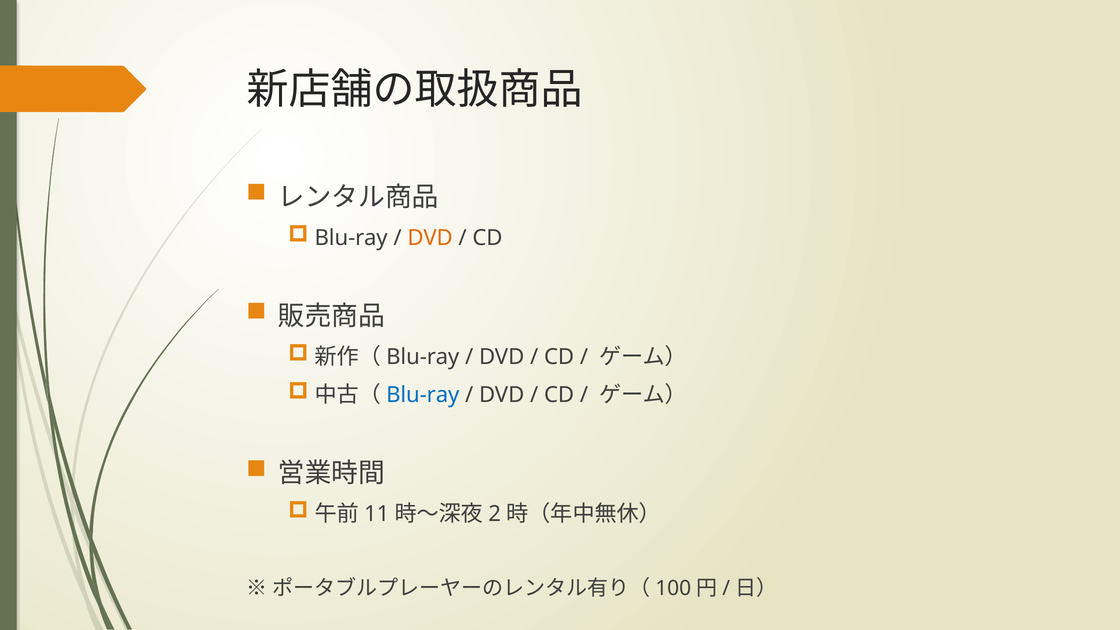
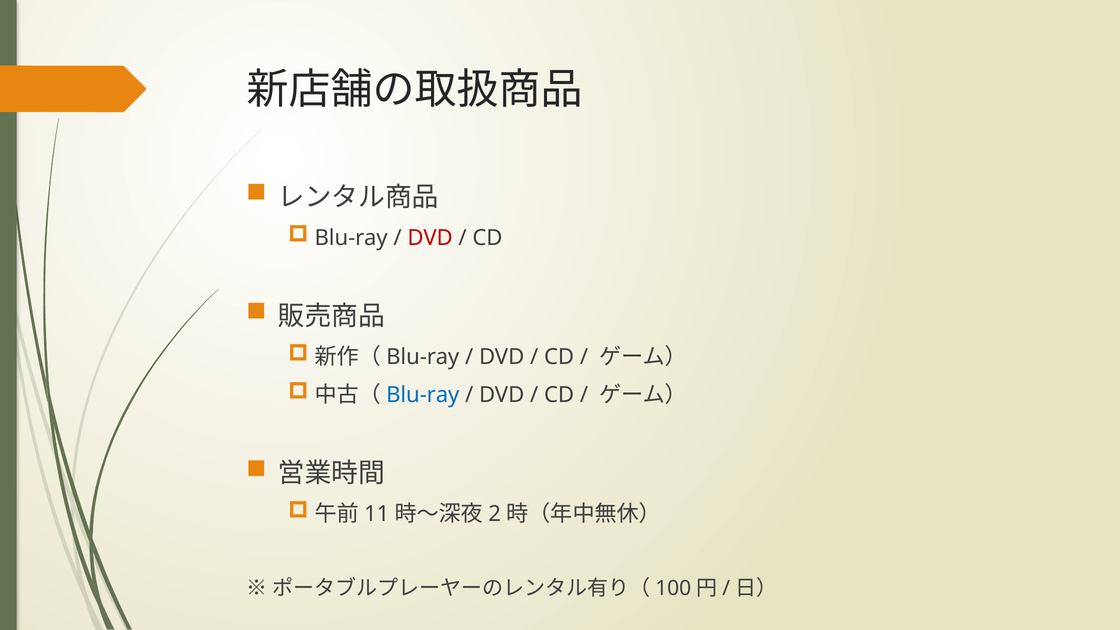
DVD colour: orange -> red (430, 238)
